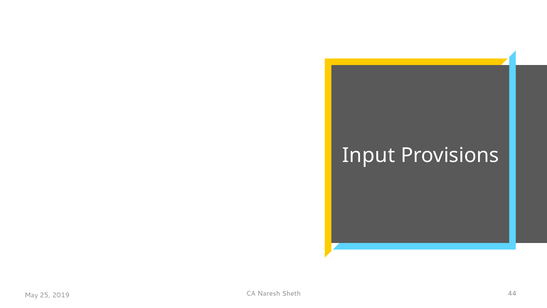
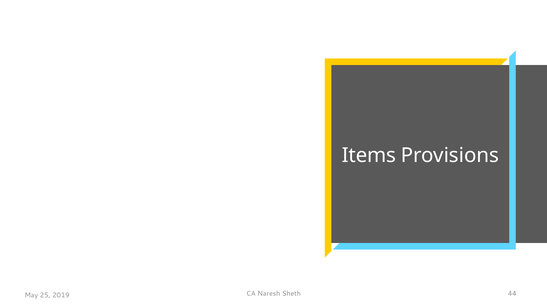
Input: Input -> Items (369, 155)
